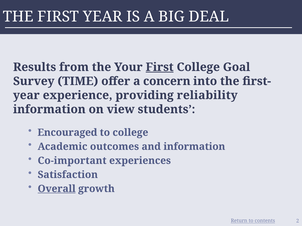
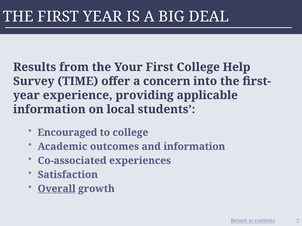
First underline: present -> none (160, 67)
Goal: Goal -> Help (237, 67)
reliability: reliability -> applicable (207, 95)
view: view -> local (121, 110)
Co-important: Co-important -> Co-associated (72, 161)
